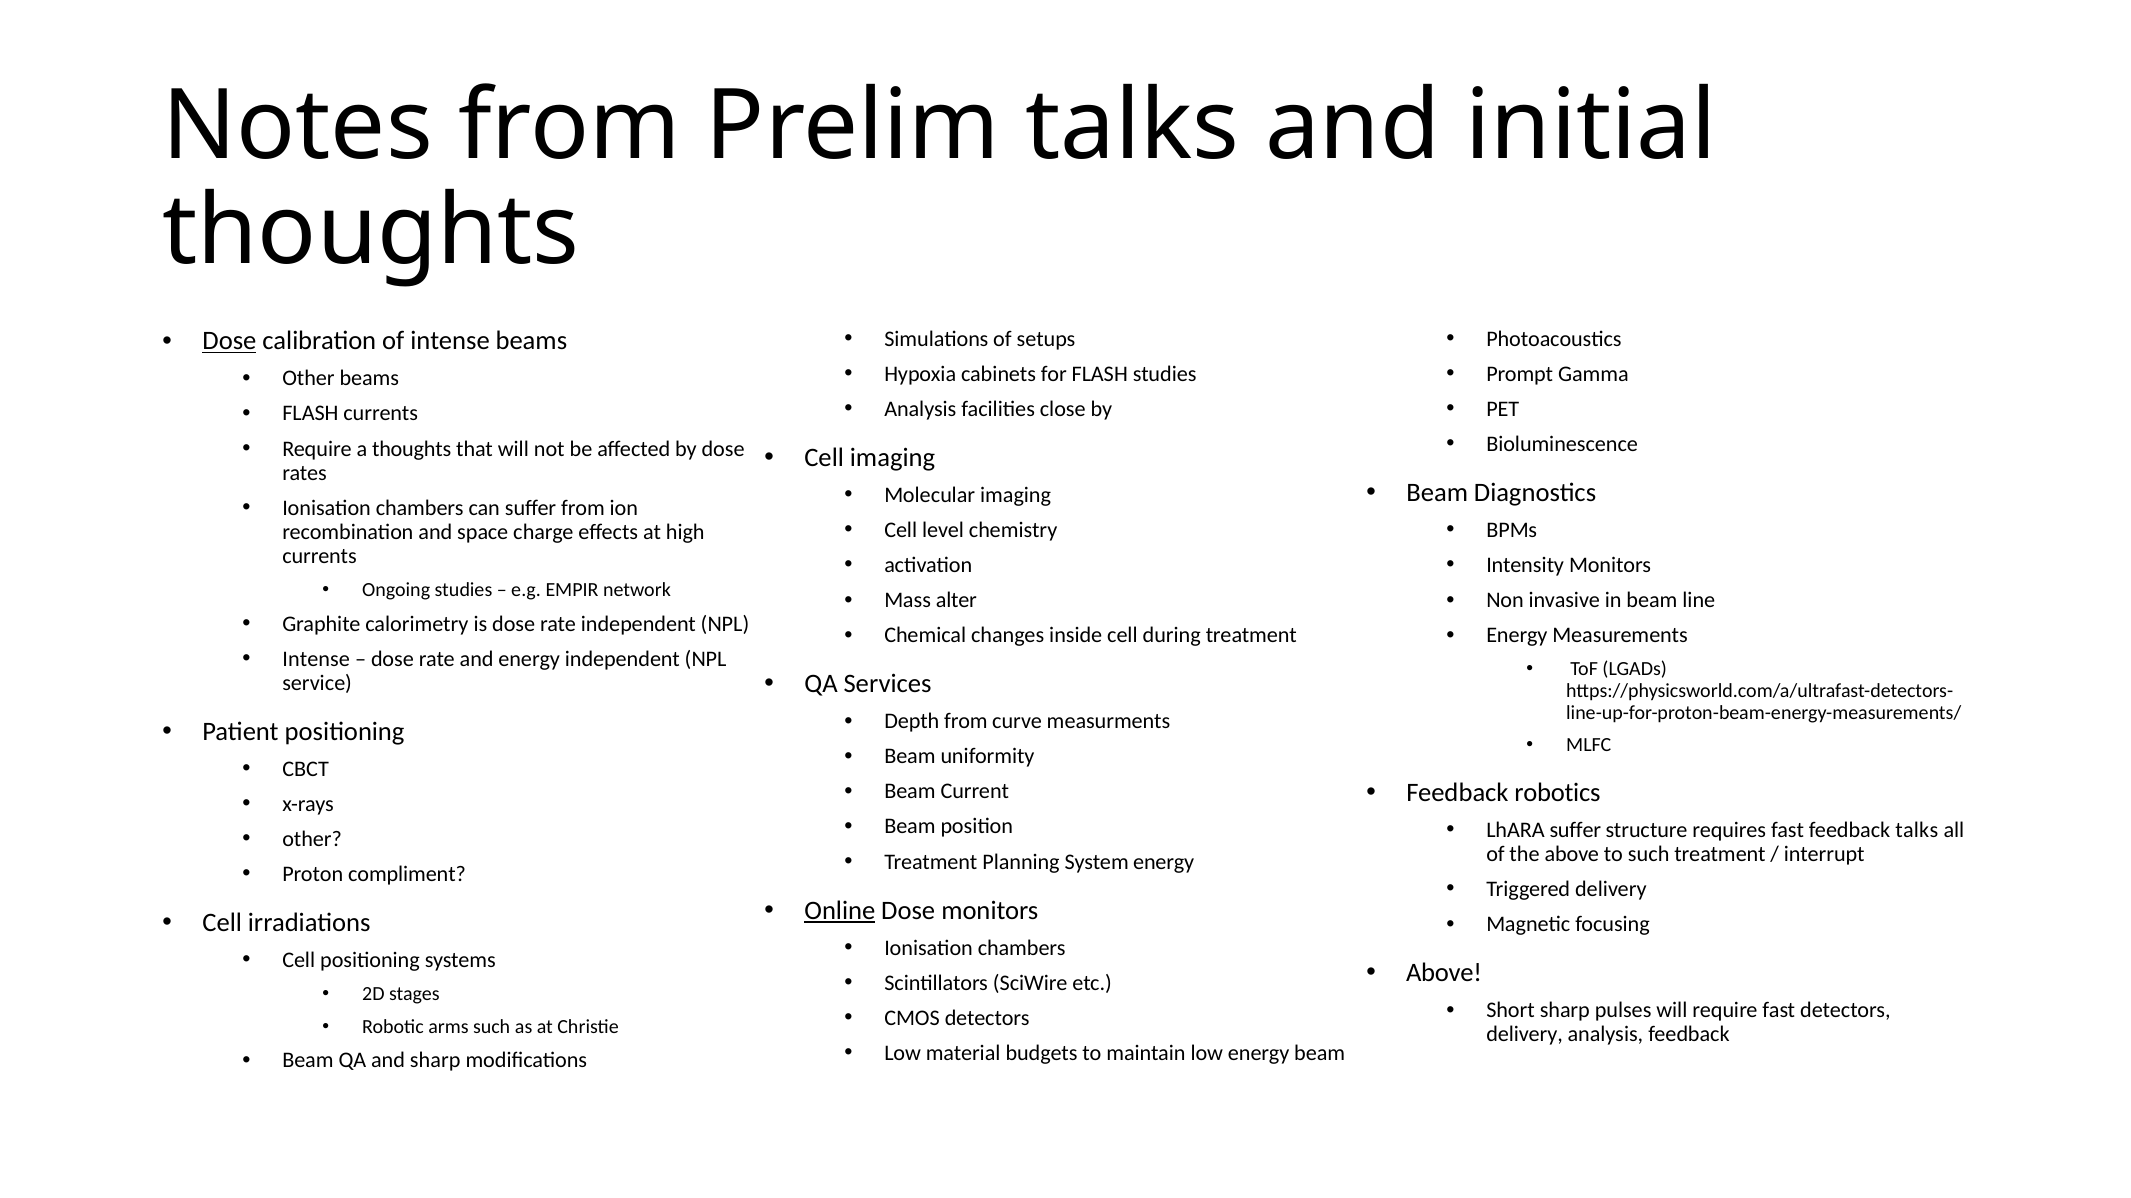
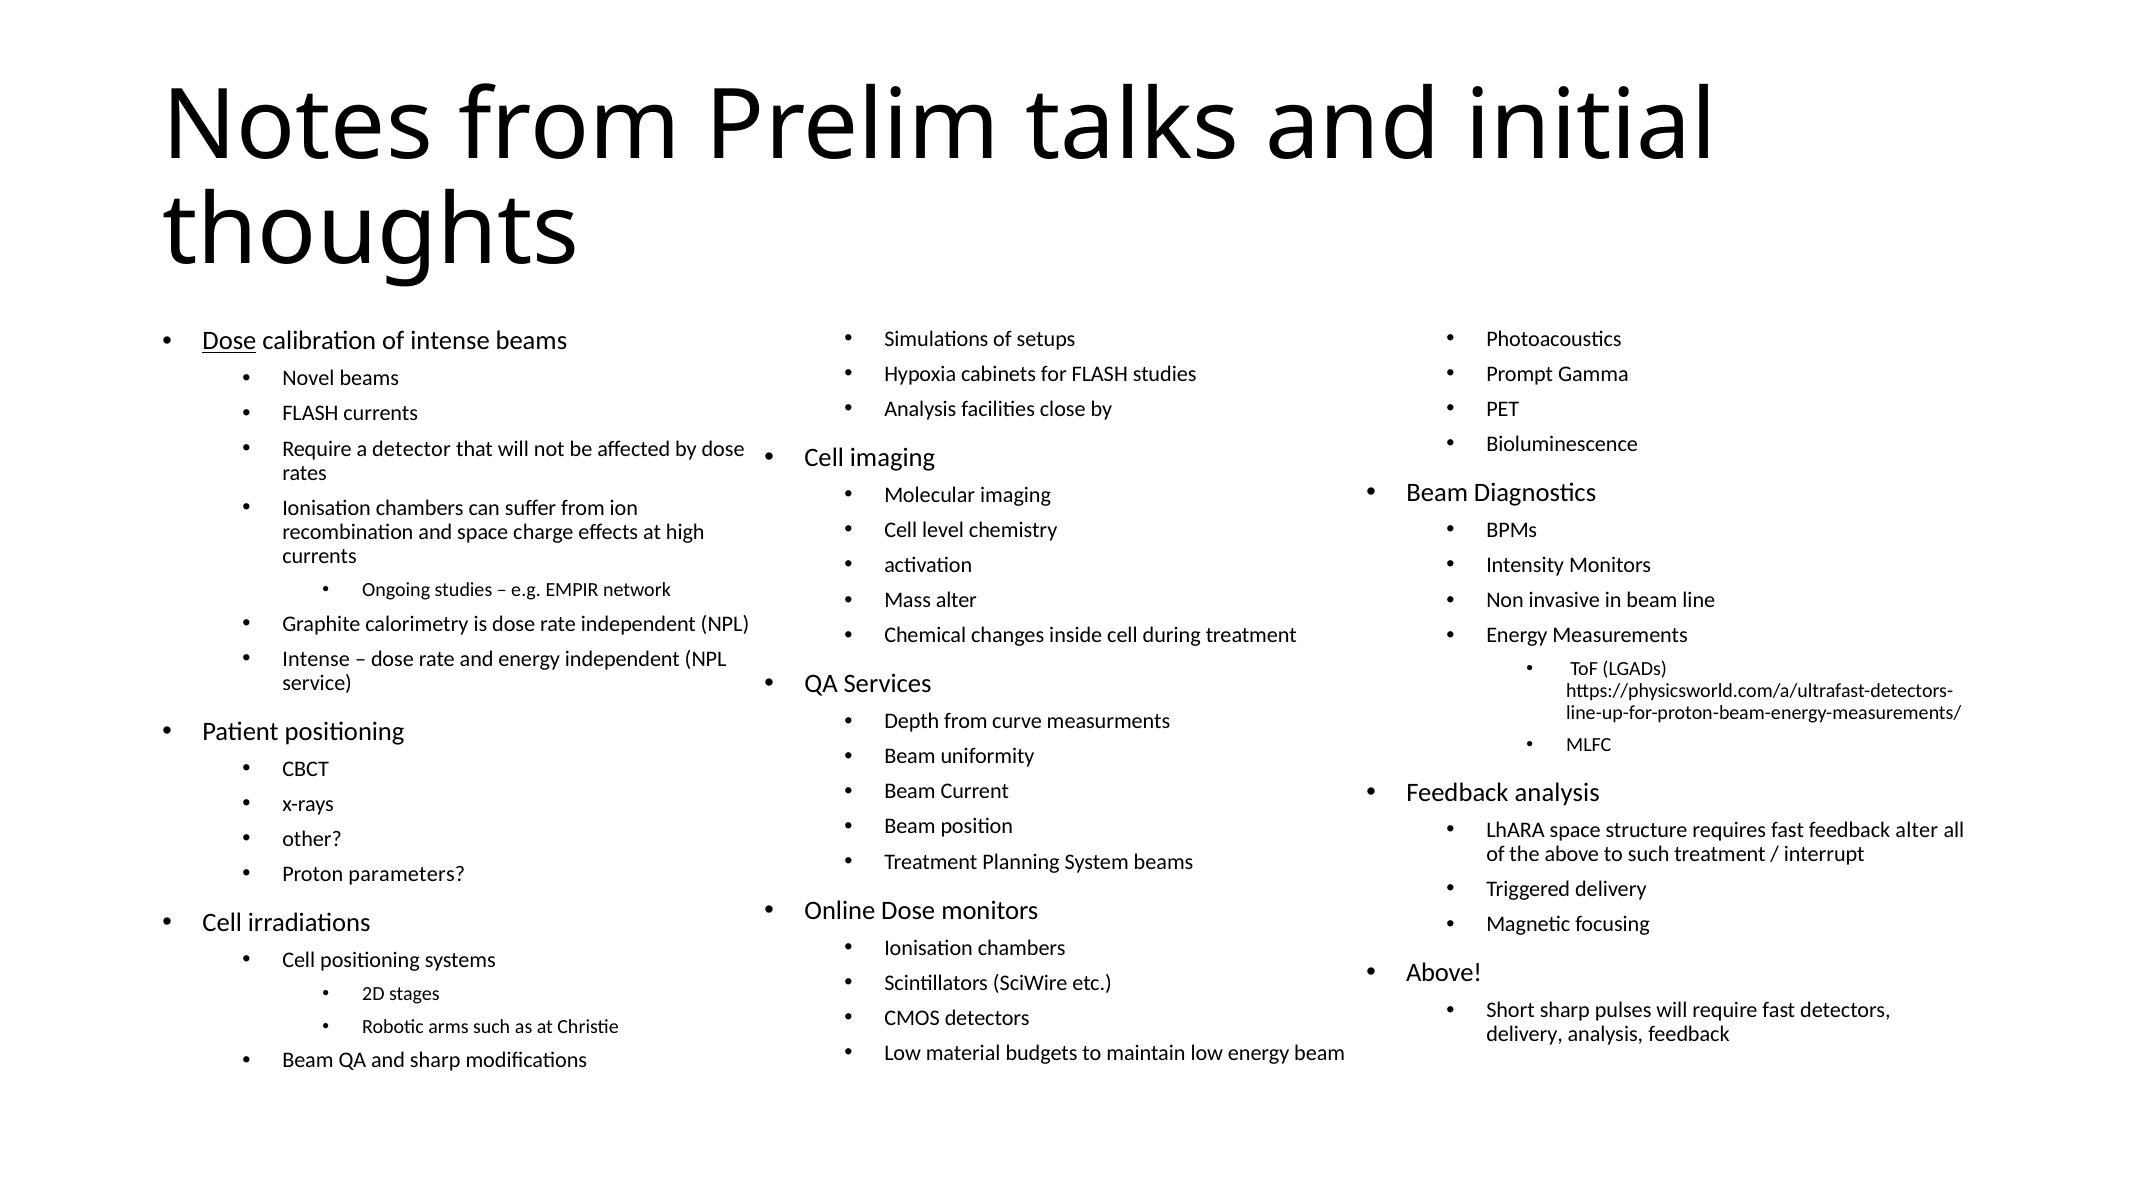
Other: Other -> Novel (308, 379)
a thoughts: thoughts -> detector (411, 449)
Feedback robotics: robotics -> analysis (1557, 793)
LhARA suffer: suffer -> space (1575, 830)
feedback talks: talks -> alter (1917, 830)
System energy: energy -> beams (1164, 862)
compliment: compliment -> parameters (407, 875)
Online underline: present -> none (840, 911)
